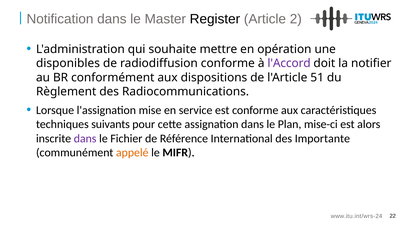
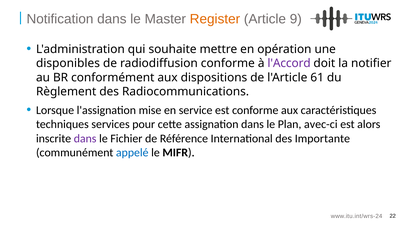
Register colour: black -> orange (215, 19)
2: 2 -> 9 (296, 19)
51: 51 -> 61 (317, 78)
suivants: suivants -> services (111, 125)
mise-ci: mise-ci -> avec-ci (321, 125)
appelé colour: orange -> blue (132, 153)
